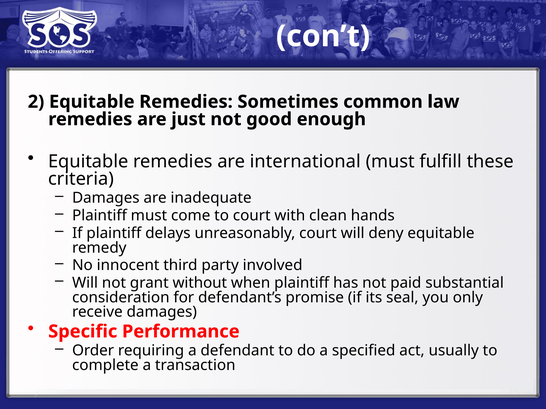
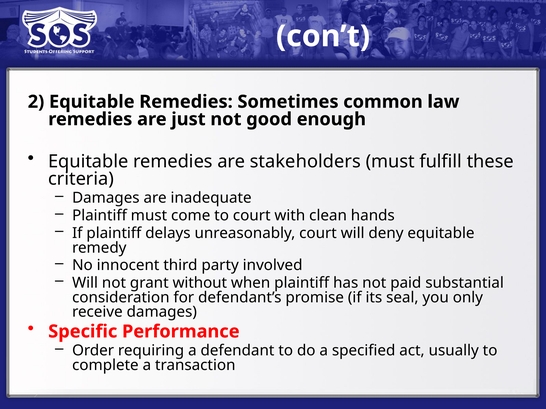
international: international -> stakeholders (305, 162)
